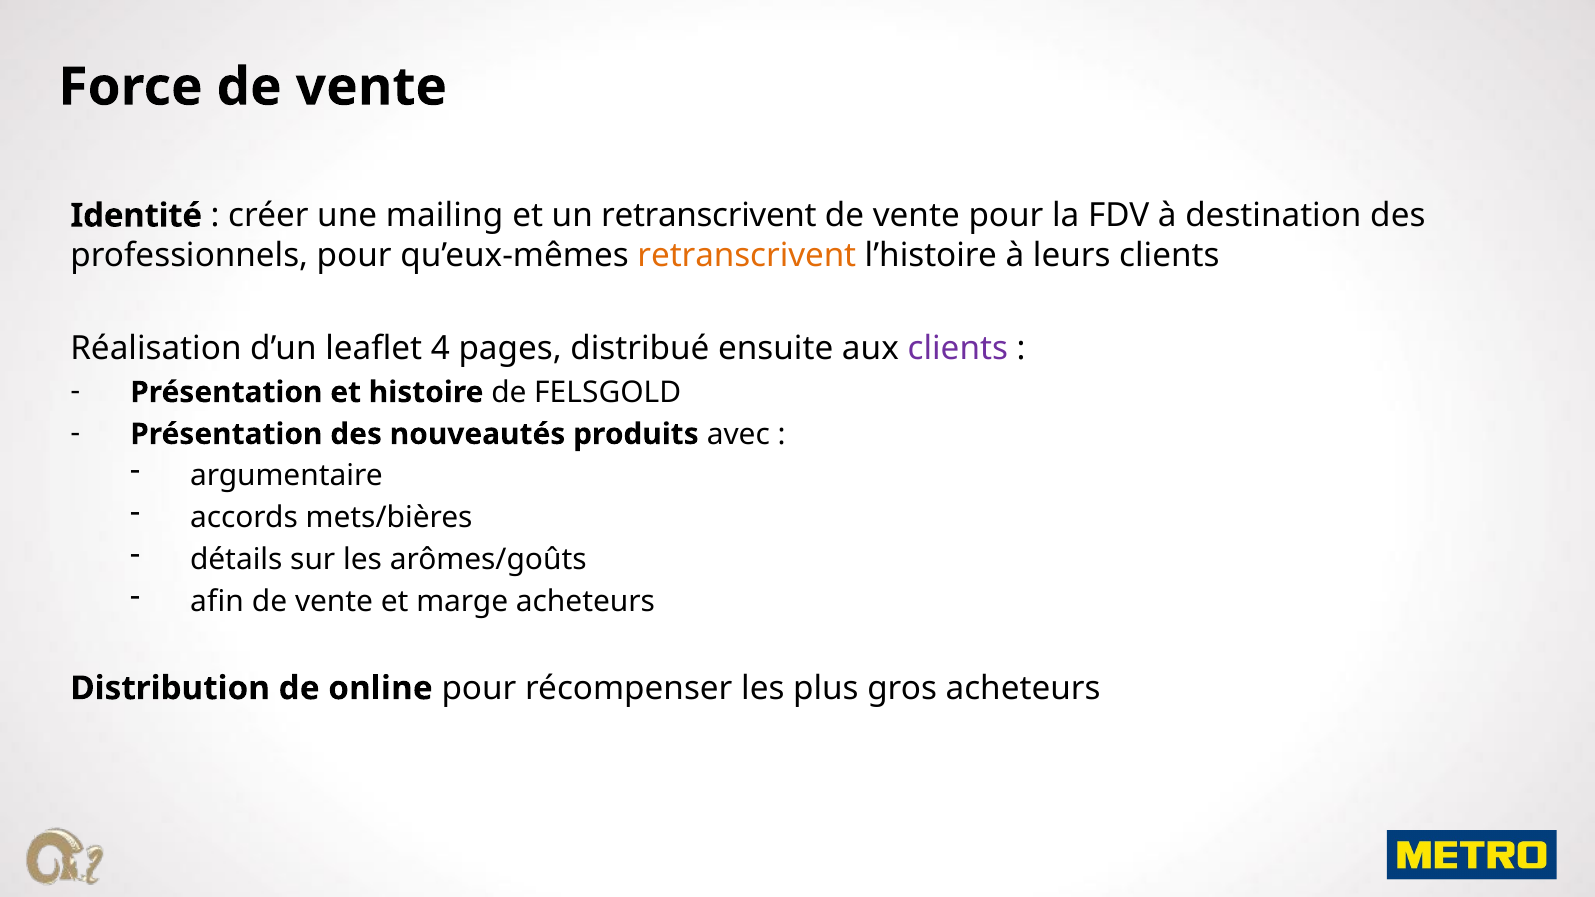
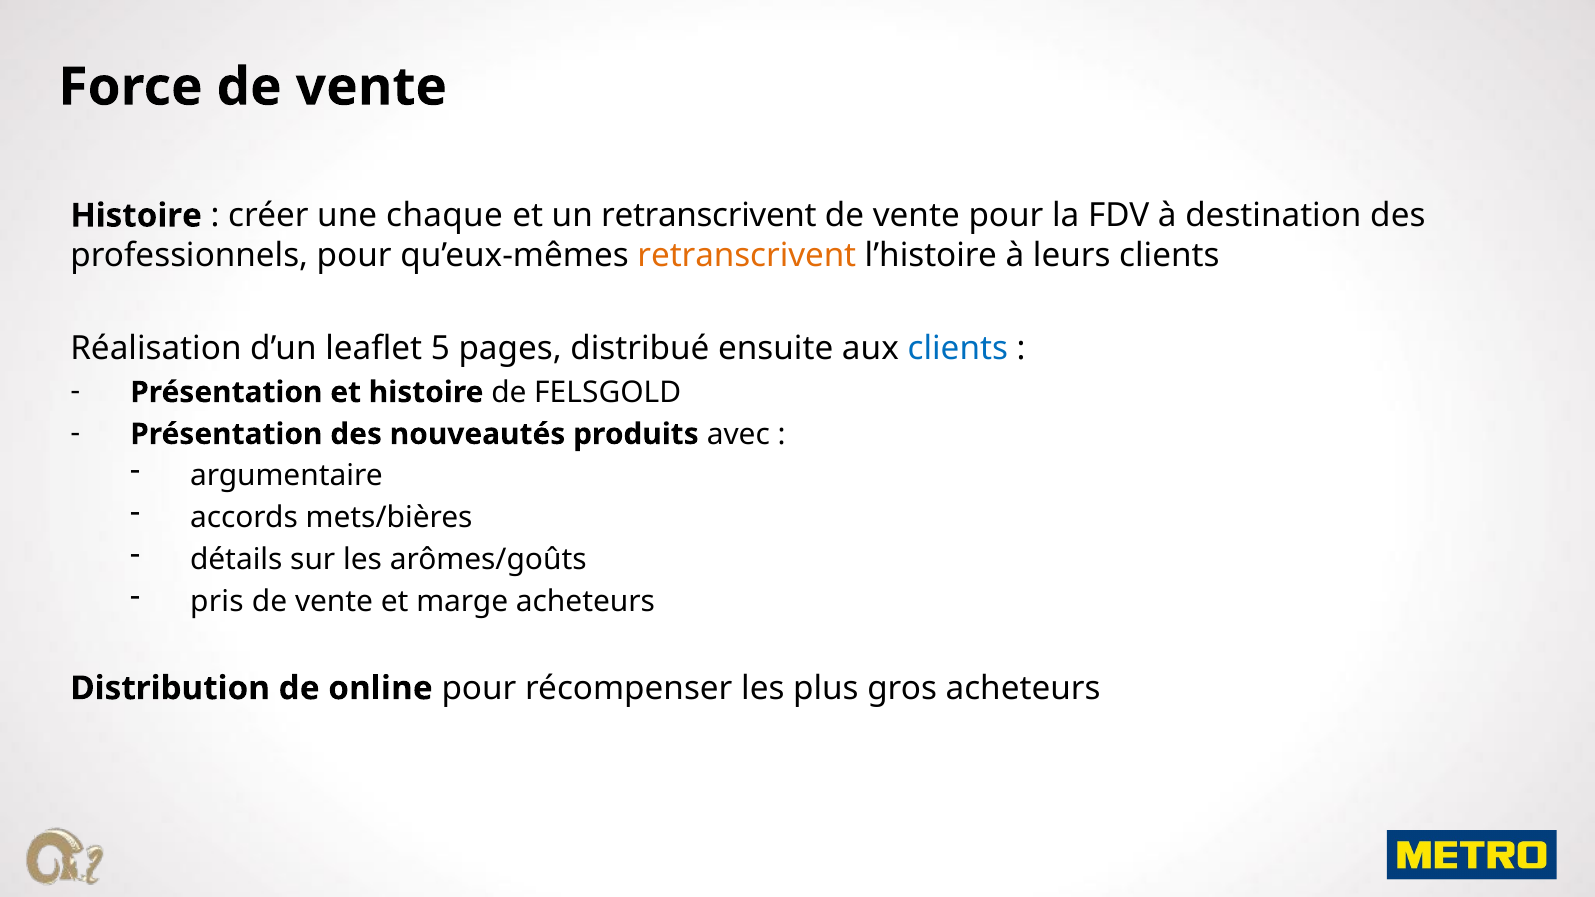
Identité: Identité -> Histoire (136, 216)
mailing: mailing -> chaque (445, 216)
4: 4 -> 5 (440, 349)
clients colour: purple -> blue (958, 349)
afin: afin -> pris (217, 602)
